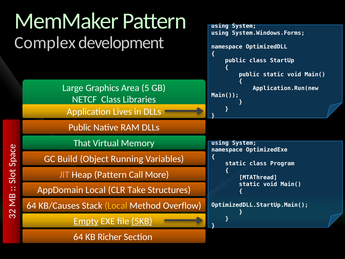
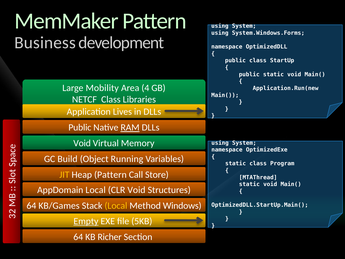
Complex: Complex -> Business (45, 43)
Graphics: Graphics -> Mobility (102, 88)
5: 5 -> 4 (145, 88)
RAM underline: none -> present (130, 127)
That: That -> Void (82, 143)
JIT colour: pink -> yellow (64, 174)
More: More -> Store (157, 174)
CLR Take: Take -> Void (136, 190)
KB/Causes: KB/Causes -> KB/Games (59, 205)
Overflow: Overflow -> Windows (182, 205)
5KB underline: present -> none (142, 221)
